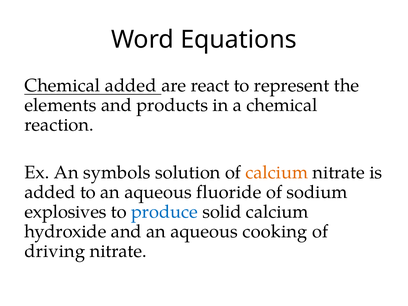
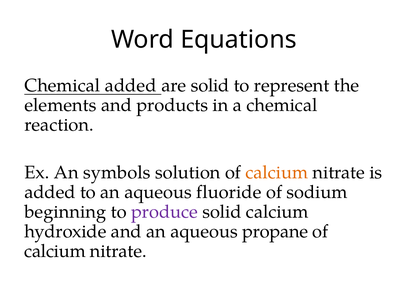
are react: react -> solid (210, 86)
explosives: explosives -> beginning (65, 212)
produce colour: blue -> purple (164, 212)
cooking: cooking -> propane (275, 231)
driving: driving -> calcium (55, 251)
